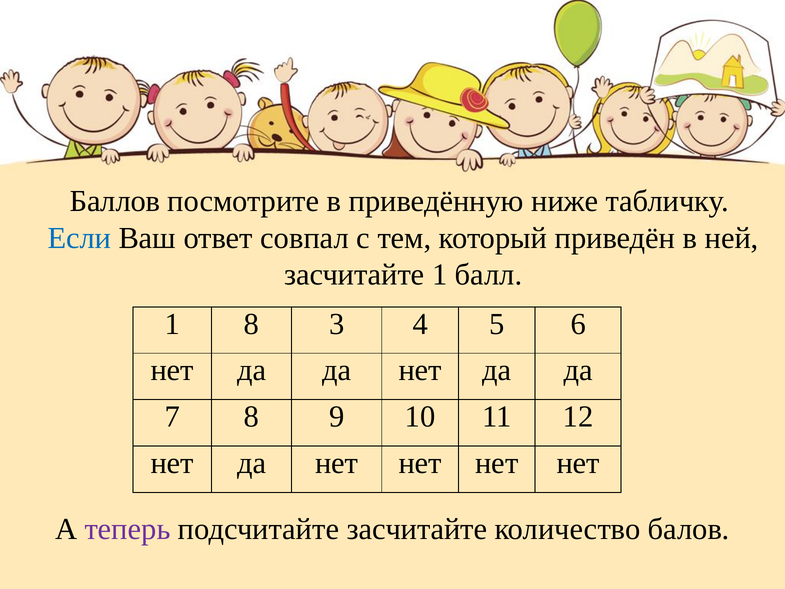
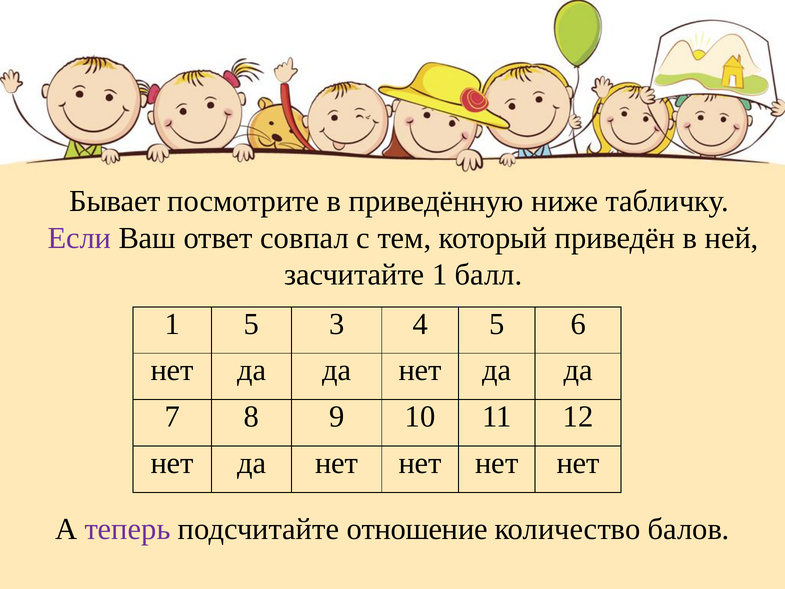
Баллов: Баллов -> Бывает (115, 201)
Если colour: blue -> purple (79, 238)
1 8: 8 -> 5 (252, 324)
подсчитайте засчитайте: засчитайте -> отношение (417, 529)
